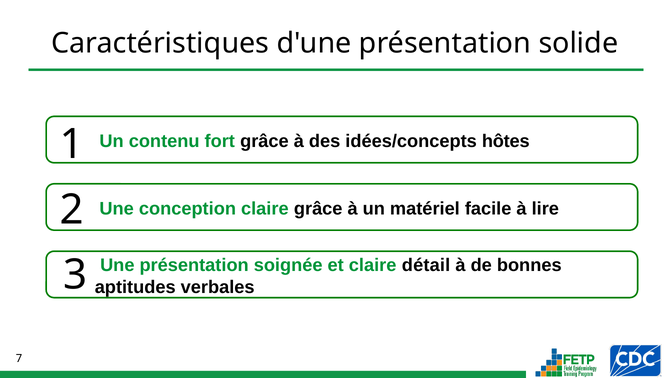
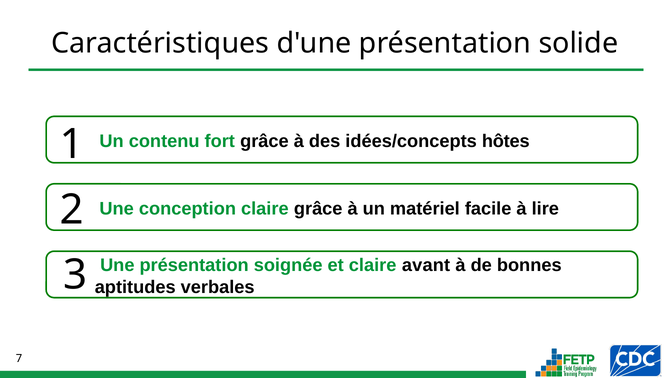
détail: détail -> avant (426, 265)
